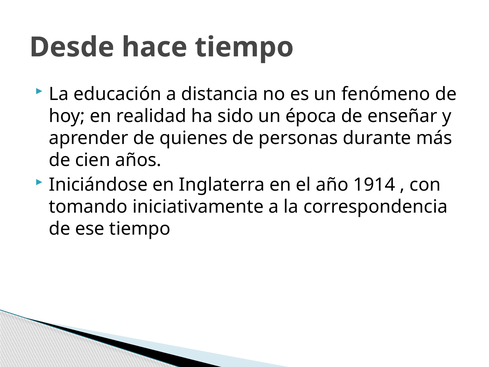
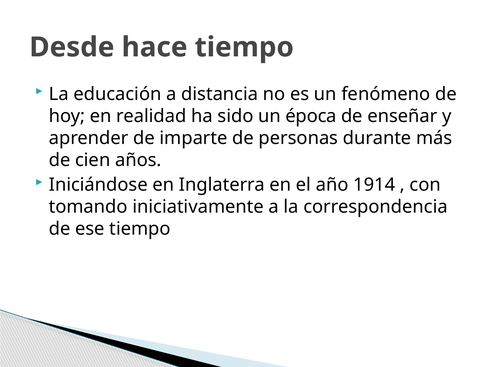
quienes: quienes -> imparte (194, 138)
